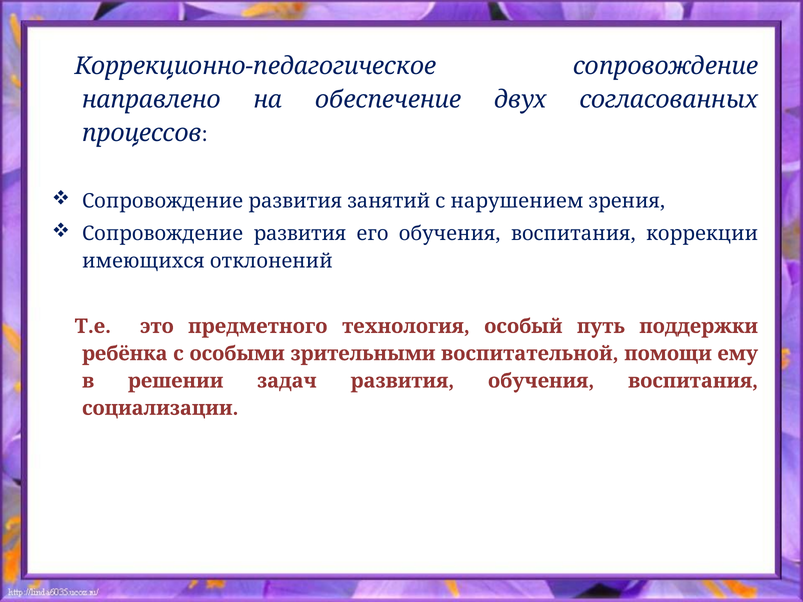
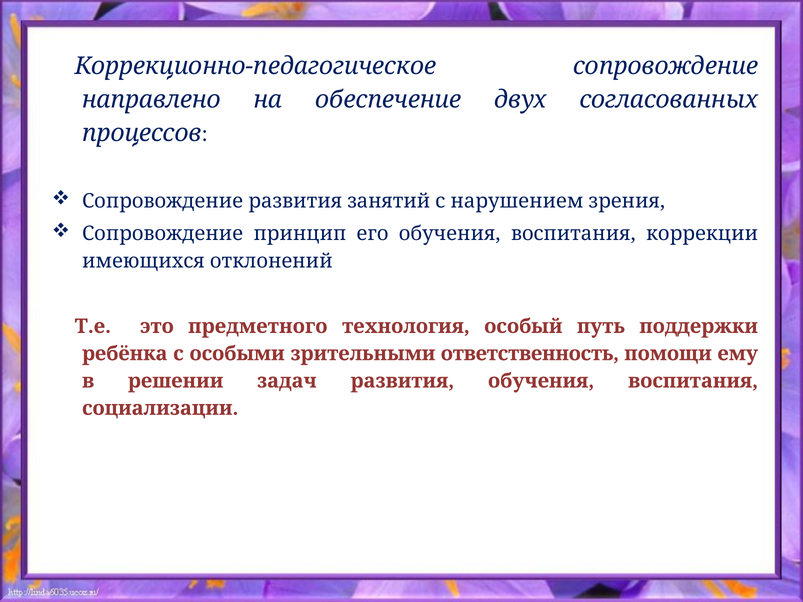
развития: развития -> принцип (300, 234)
воспитательной: воспитательной -> ответственность (530, 354)
